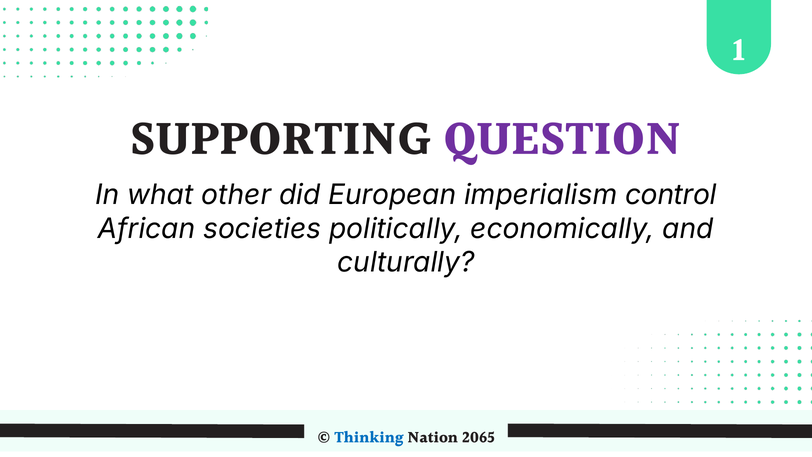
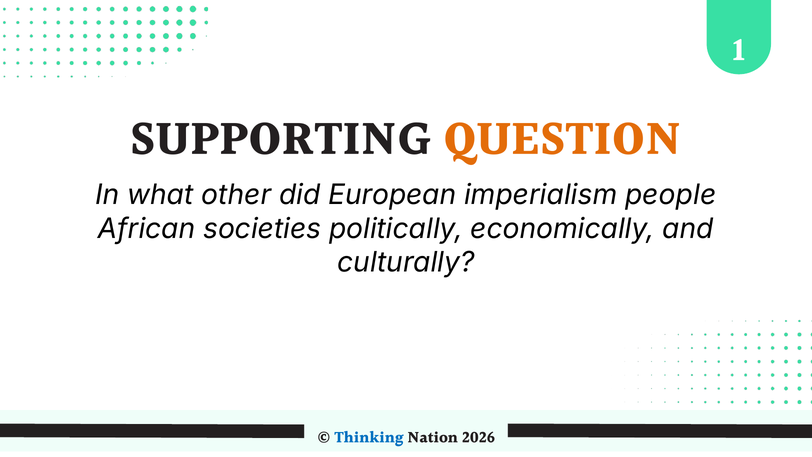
QUESTION colour: purple -> orange (563, 141)
control: control -> people (671, 195)
2065: 2065 -> 2026 (478, 438)
